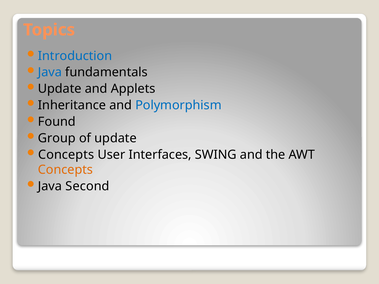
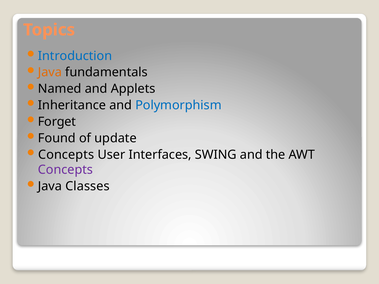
Java colour: blue -> orange (50, 72)
Update: Update -> Named (60, 89)
Found: Found -> Forget (57, 122)
Group: Group -> Found (57, 138)
Concepts colour: orange -> purple (65, 170)
Second: Second -> Classes (87, 186)
